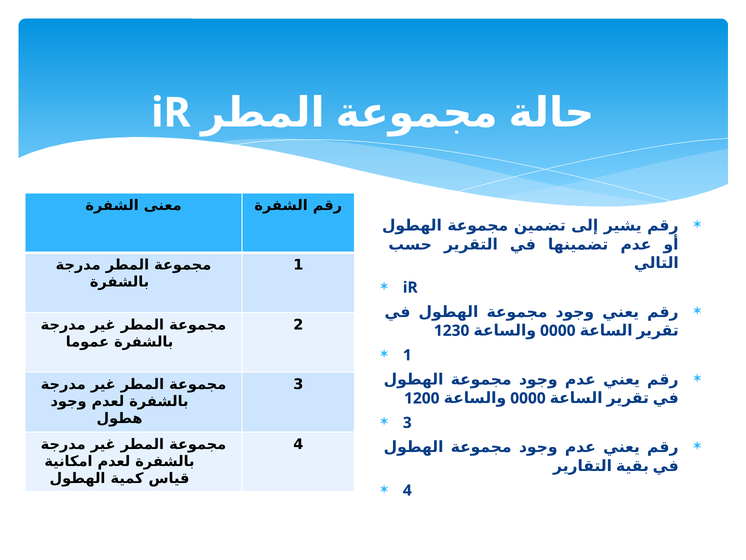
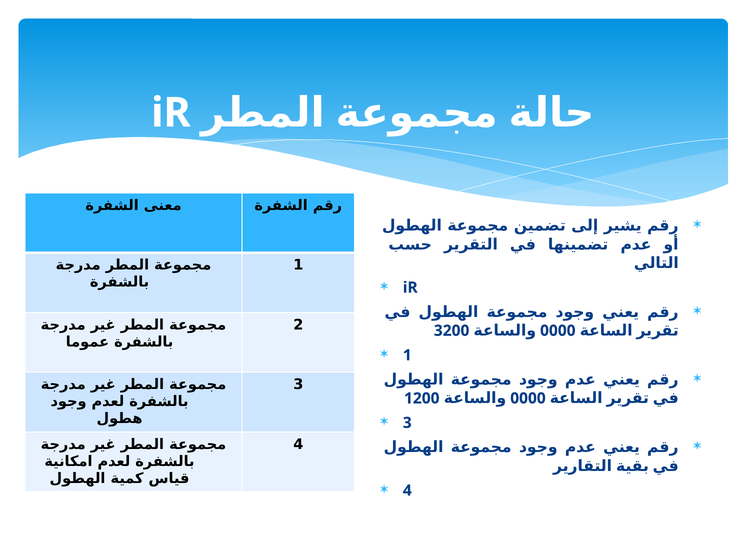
1230: 1230 -> 3200 (452, 330)
